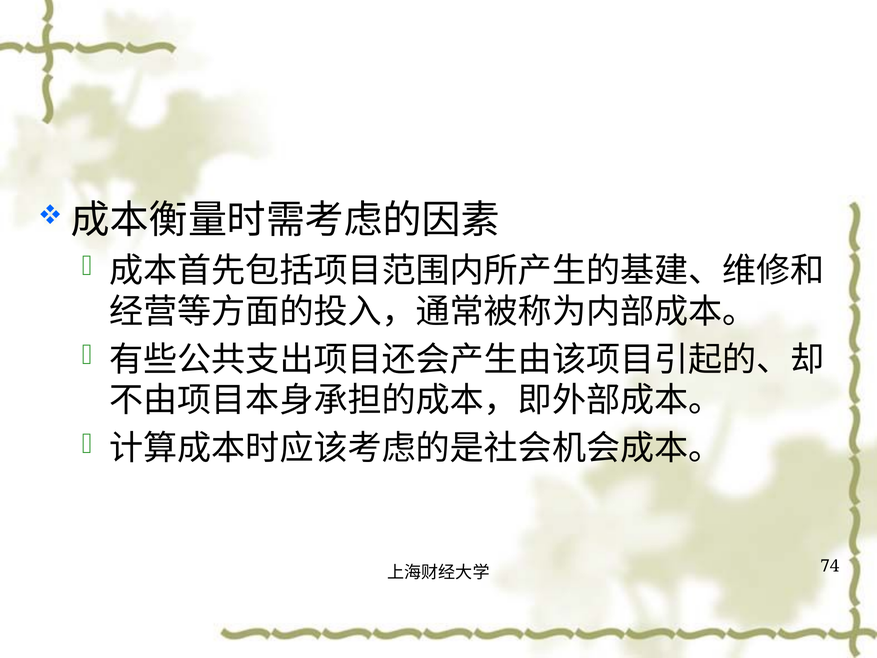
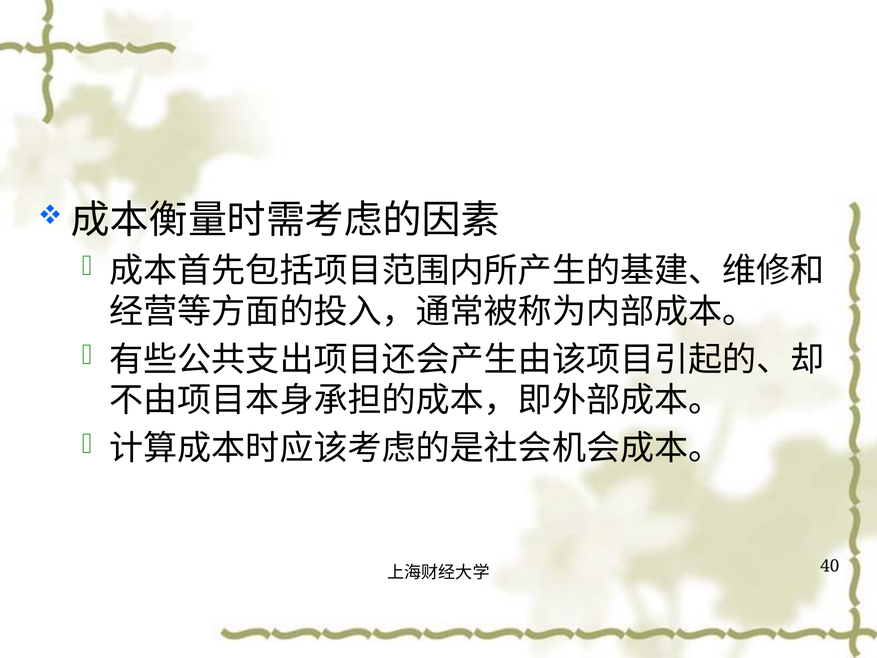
74: 74 -> 40 (830, 566)
